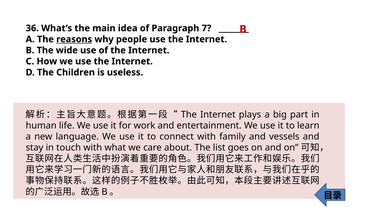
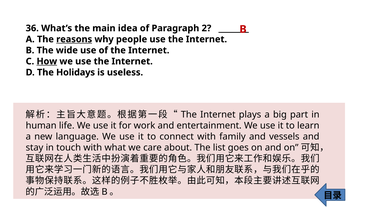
7: 7 -> 2 (206, 28)
How underline: none -> present (47, 61)
Children: Children -> Holidays (76, 72)
